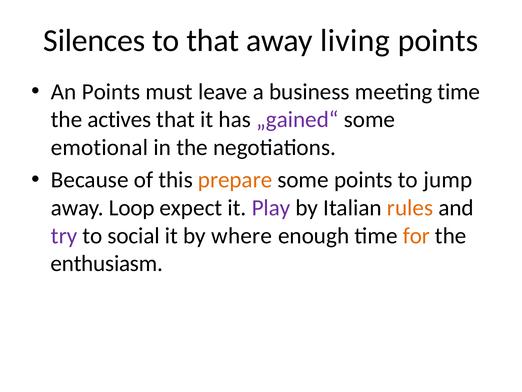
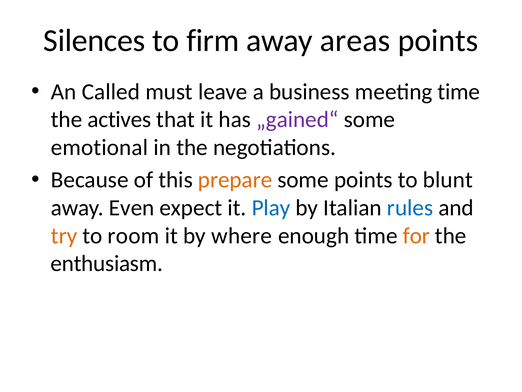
to that: that -> firm (213, 41)
living: living -> areas (355, 41)
An Points: Points -> Called (111, 92)
jump: jump -> blunt (448, 180)
Loop: Loop -> Even (132, 208)
Play colour: purple -> blue (271, 208)
rules colour: orange -> blue (410, 208)
try colour: purple -> orange (64, 235)
social: social -> room (133, 235)
